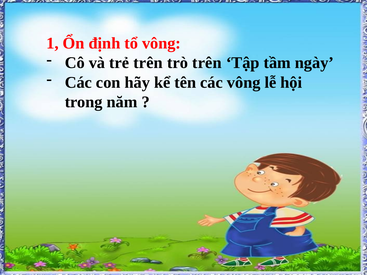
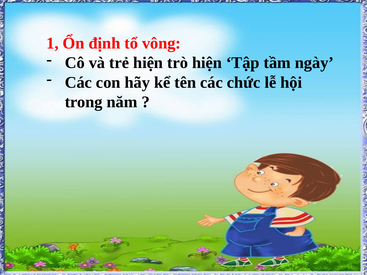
trẻ trên: trên -> hiện (148, 63)
trò trên: trên -> hiện (207, 63)
các vông: vông -> chức (244, 82)
